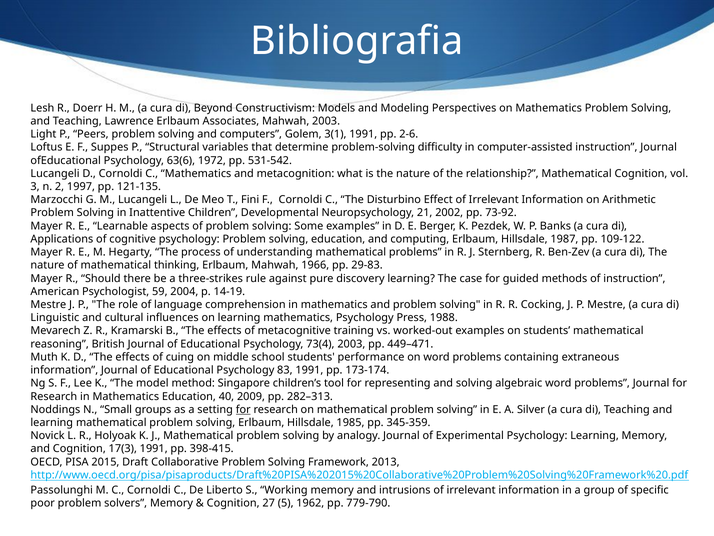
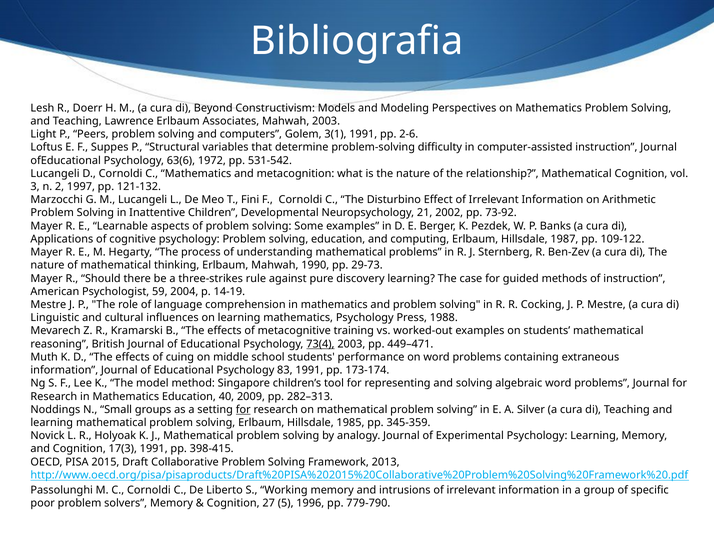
121-135: 121-135 -> 121-132 (139, 186)
1966: 1966 -> 1990 (315, 265)
29-83: 29-83 -> 29-73 (367, 265)
73(4 underline: none -> present (320, 344)
1962: 1962 -> 1996 (310, 503)
